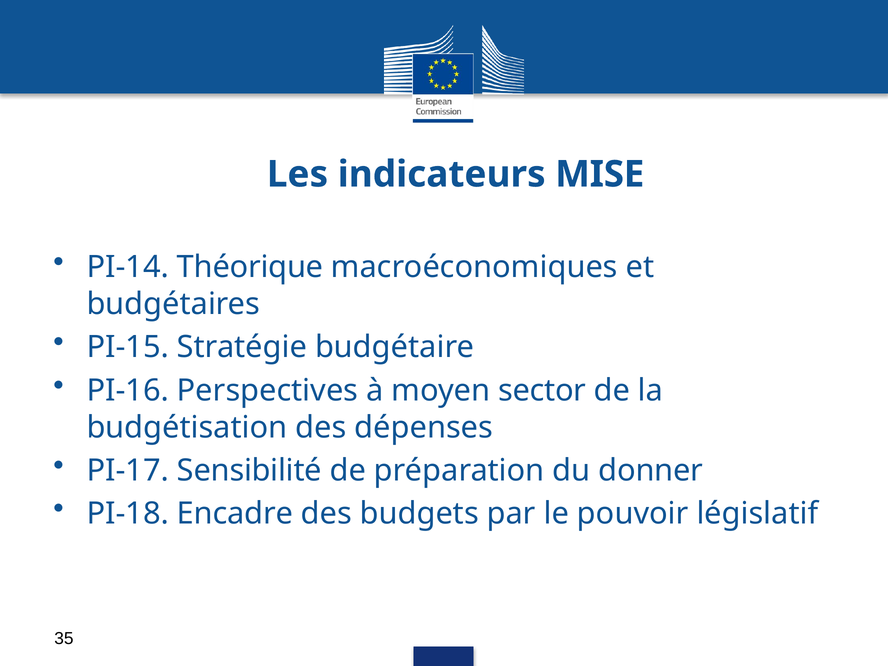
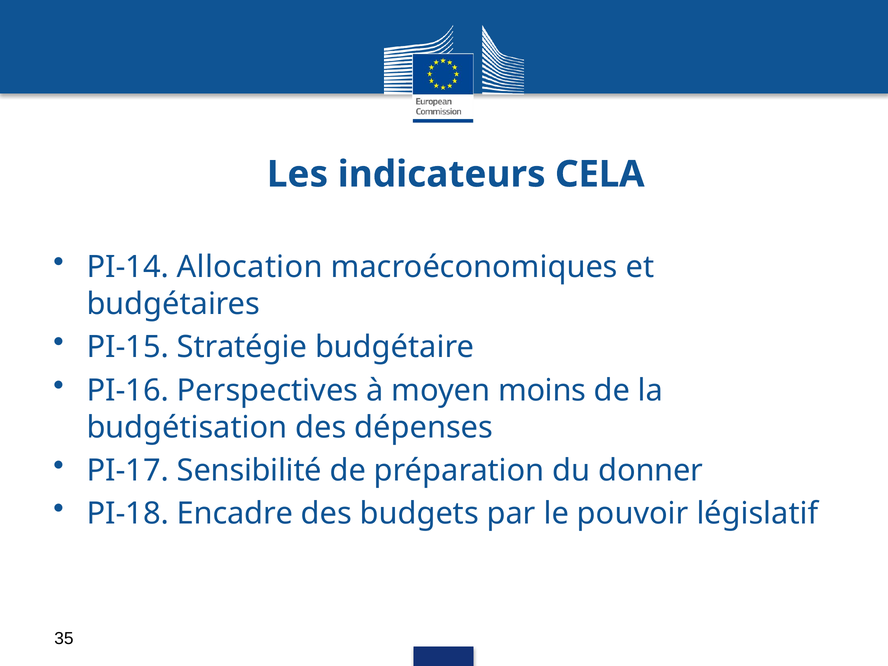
MISE: MISE -> CELA (600, 174)
Théorique: Théorique -> Allocation (250, 267)
sector: sector -> moins (542, 390)
